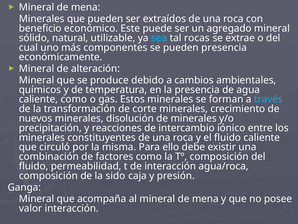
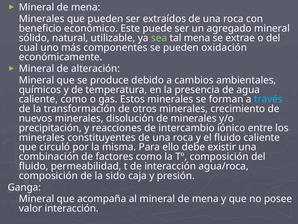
sea colour: light blue -> light green (159, 38)
tal rocas: rocas -> mena (197, 38)
pueden presencia: presencia -> oxidación (224, 47)
corte: corte -> otros (145, 109)
